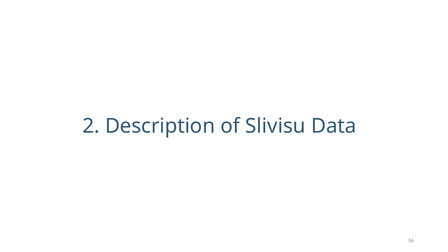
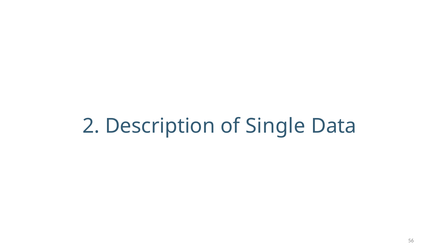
Slivisu: Slivisu -> Single (275, 126)
